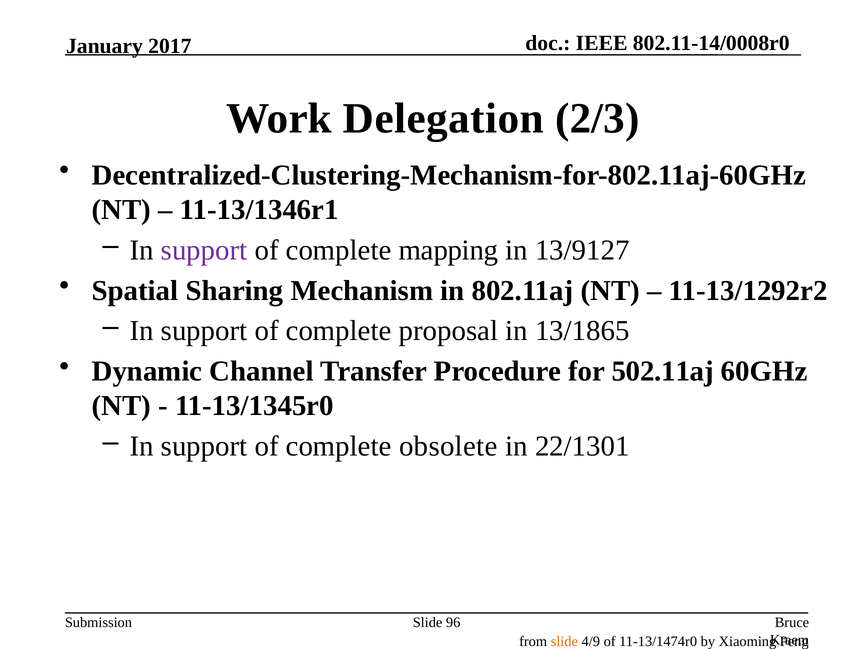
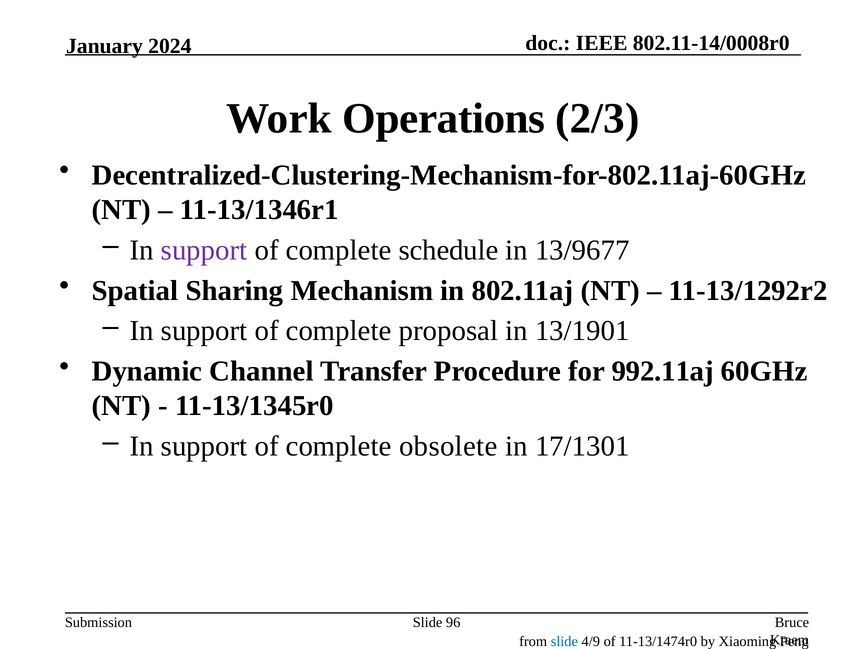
2017: 2017 -> 2024 (170, 46)
Delegation: Delegation -> Operations (444, 118)
mapping: mapping -> schedule (449, 250)
13/9127: 13/9127 -> 13/9677 (582, 250)
13/1865: 13/1865 -> 13/1901 (582, 331)
502.11aj: 502.11aj -> 992.11aj (663, 372)
22/1301: 22/1301 -> 17/1301 (582, 447)
slide colour: orange -> blue (564, 642)
